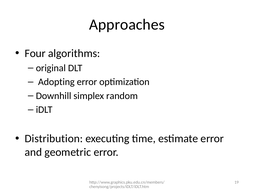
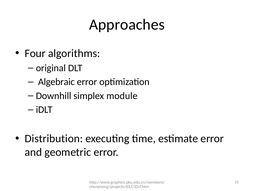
Adopting: Adopting -> Algebraic (56, 82)
random: random -> module (122, 96)
